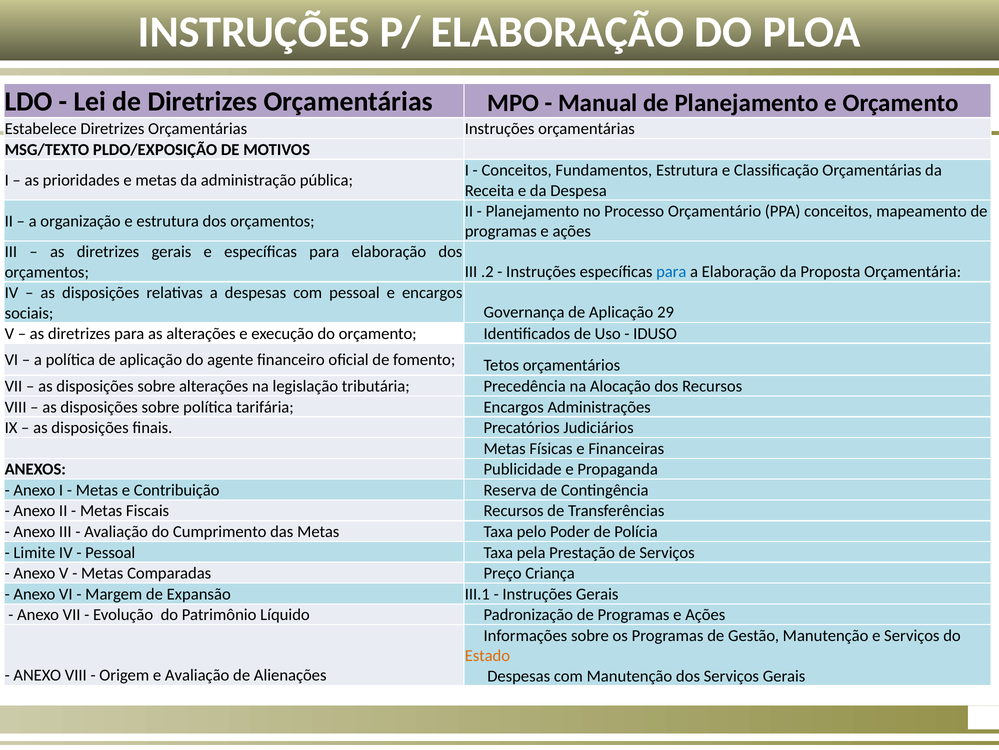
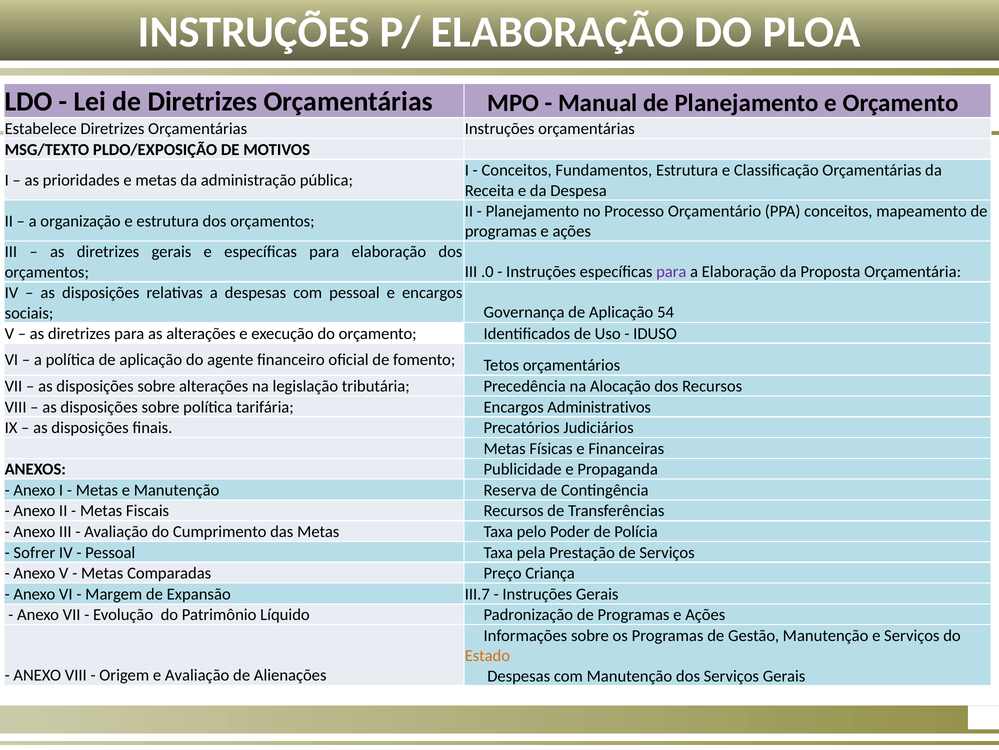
.2: .2 -> .0 (487, 271)
para colour: blue -> purple (671, 271)
29: 29 -> 54 (666, 312)
Administrações: Administrações -> Administrativos (599, 407)
e Contribuição: Contribuição -> Manutenção (177, 490)
Limite: Limite -> Sofrer (34, 552)
III.1: III.1 -> III.7 (477, 594)
